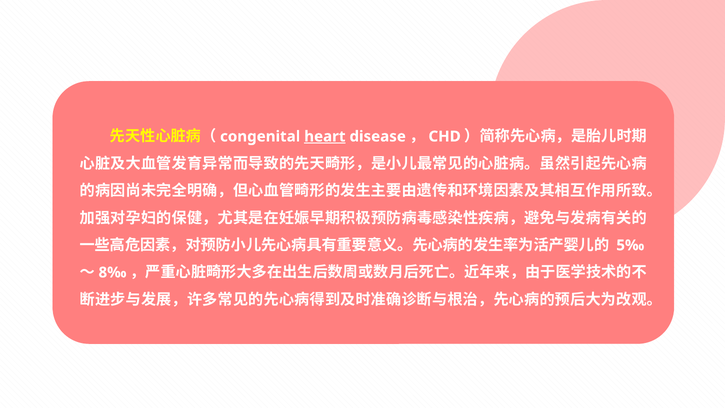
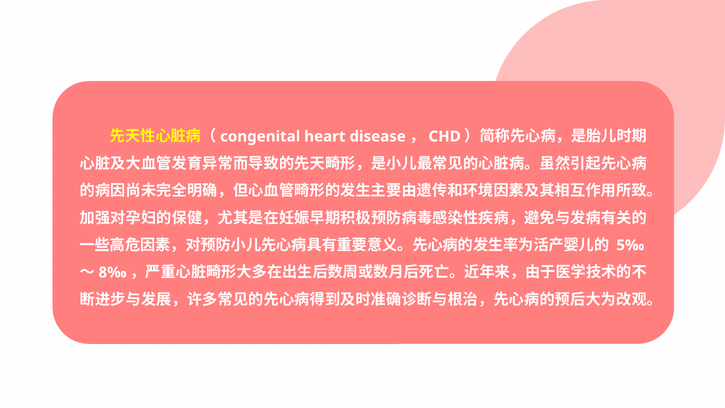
heart underline: present -> none (325, 136)
